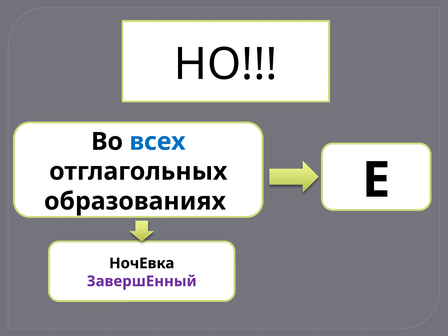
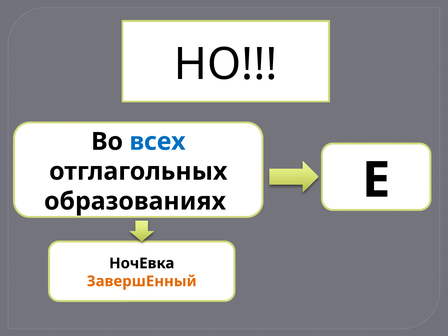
ЗавершЕнный colour: purple -> orange (142, 281)
